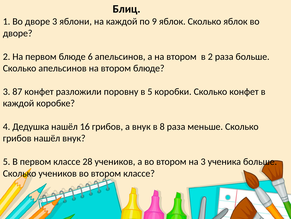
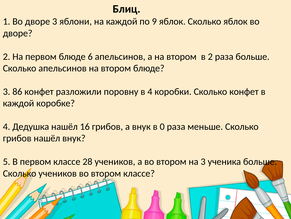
87: 87 -> 86 (17, 91)
в 5: 5 -> 4 (150, 91)
8: 8 -> 0 (162, 126)
